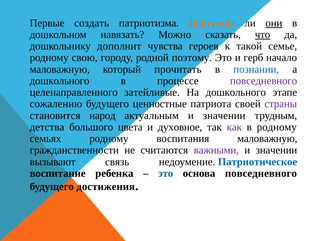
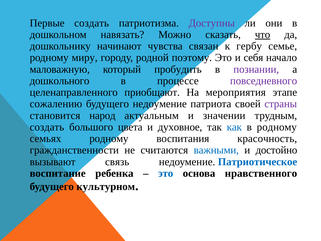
Доступны colour: orange -> purple (212, 23)
они underline: present -> none (274, 23)
дополнит: дополнит -> начинают (119, 46)
героев: героев -> связан (204, 46)
такой: такой -> гербу (249, 46)
свою: свою -> миру (85, 58)
герб: герб -> себя (253, 58)
прочитать: прочитать -> пробудить (178, 69)
познании colour: blue -> purple (256, 69)
затейливые: затейливые -> приобщают (152, 92)
На дошкольного: дошкольного -> мероприятия (236, 92)
будущего ценностные: ценностные -> недоумение (160, 104)
детства: детства -> создать (47, 127)
как colour: purple -> blue (234, 127)
воспитания маловажную: маловажную -> красочность (267, 138)
важными colour: purple -> blue (216, 150)
значении: значении -> достойно (276, 150)
основа повседневного: повседневного -> нравственного (261, 173)
достижения: достижения -> культурном (106, 186)
